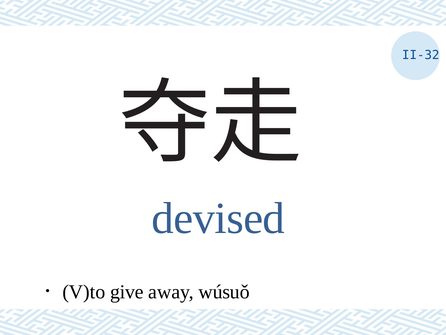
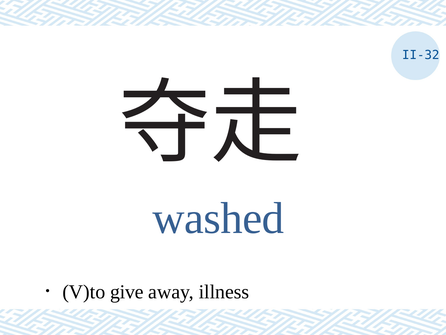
devised: devised -> washed (218, 218)
wúsuǒ: wúsuǒ -> illness (224, 292)
